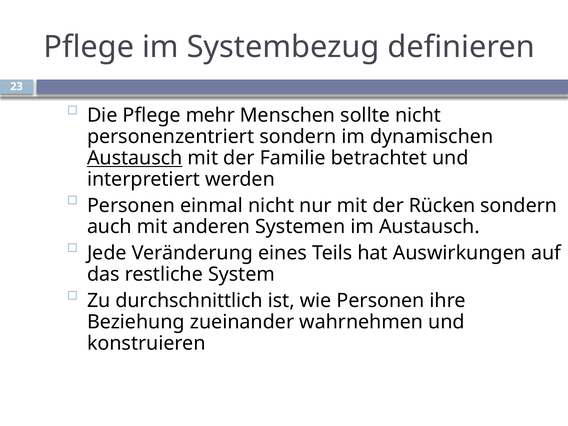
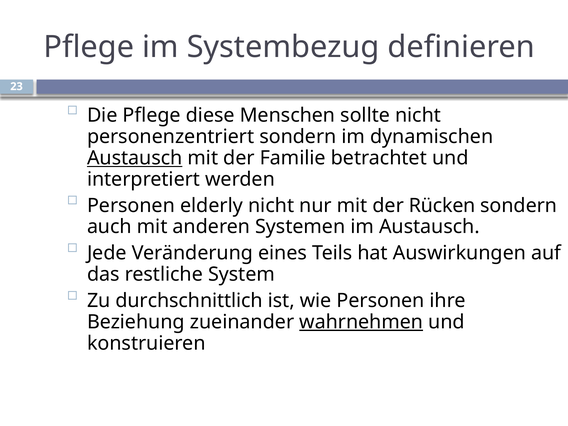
mehr: mehr -> diese (210, 115)
einmal: einmal -> elderly (211, 206)
wahrnehmen underline: none -> present (361, 322)
